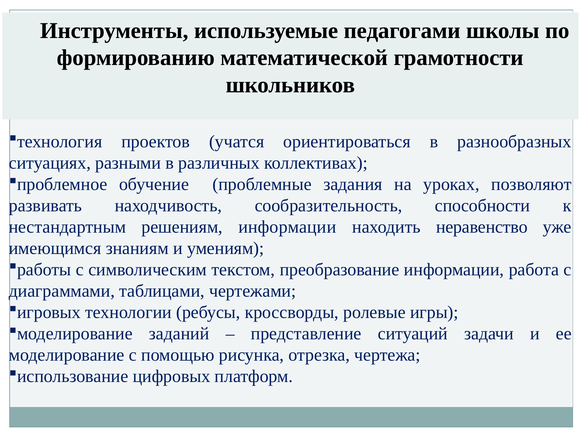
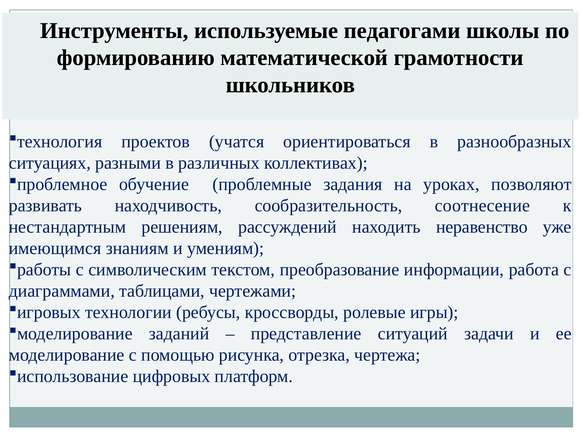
способности: способности -> соотнесение (482, 206)
решениям информации: информации -> рассуждений (287, 227)
